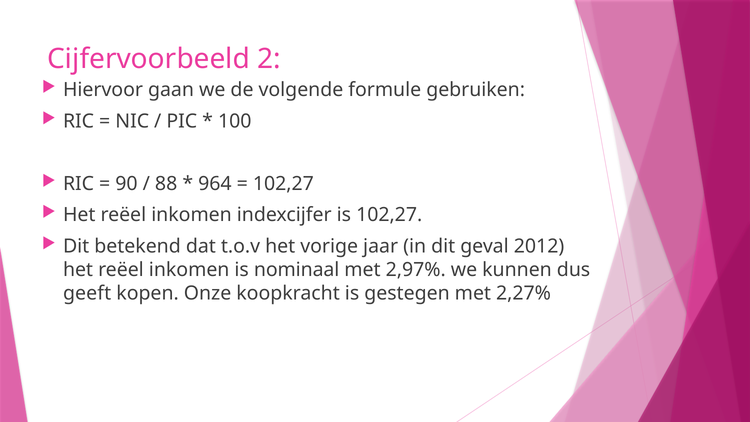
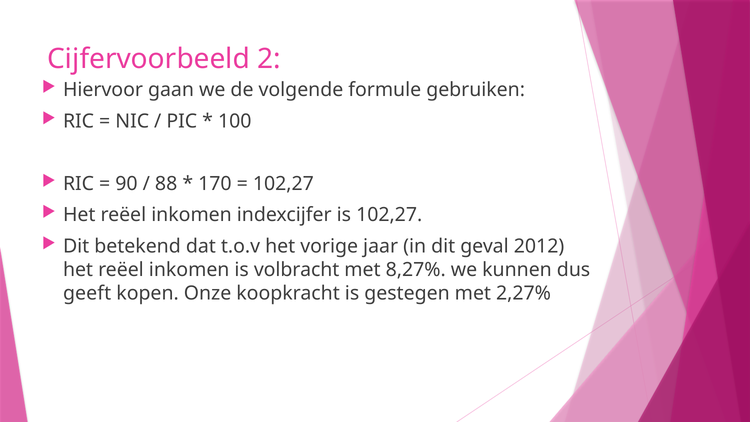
964: 964 -> 170 (215, 184)
nominaal: nominaal -> volbracht (297, 270)
2,97%: 2,97% -> 8,27% (416, 270)
